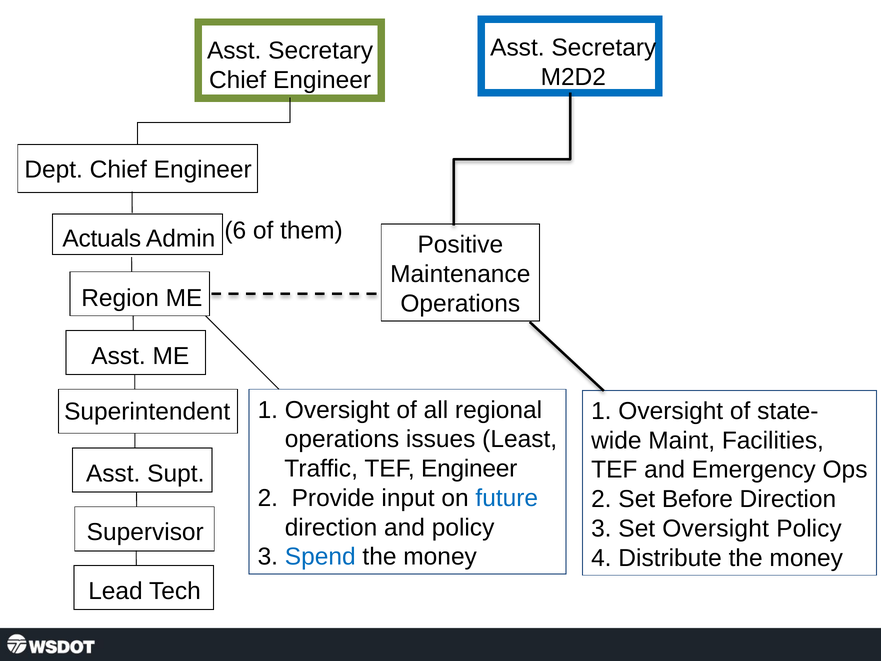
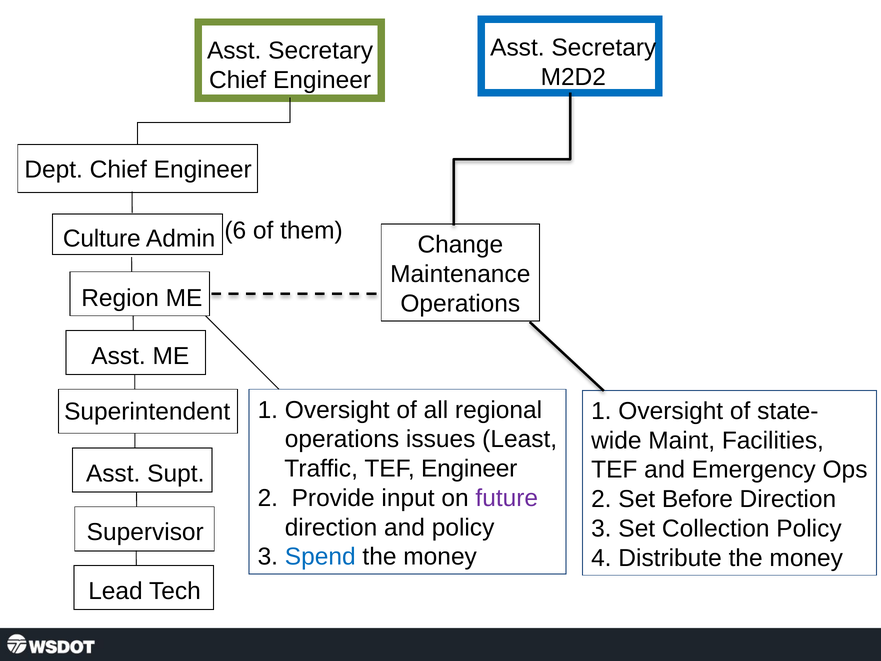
Actuals: Actuals -> Culture (102, 238)
Positive: Positive -> Change (460, 245)
future colour: blue -> purple (507, 498)
Set Oversight: Oversight -> Collection (716, 528)
